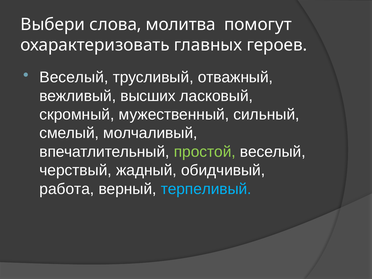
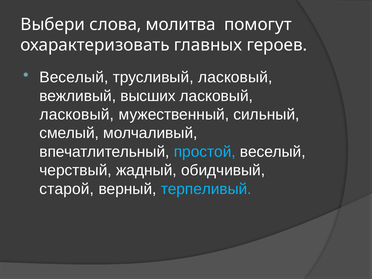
трусливый отважный: отважный -> ласковый (235, 77)
скромный: скромный -> ласковый (77, 115)
простой colour: light green -> light blue (205, 152)
работа: работа -> старой (67, 189)
